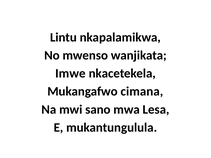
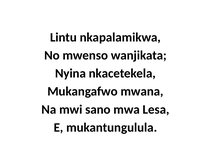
Imwe: Imwe -> Nyina (70, 73)
cimana: cimana -> mwana (142, 92)
